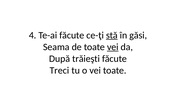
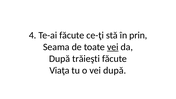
stă underline: present -> none (112, 35)
găsi: găsi -> prin (138, 35)
Treci: Treci -> Viaţa (59, 70)
vei toate: toate -> după (115, 70)
